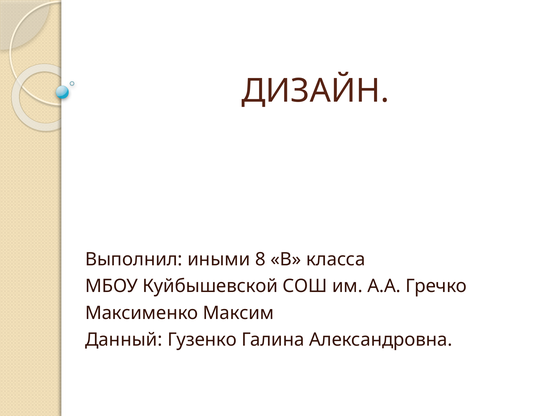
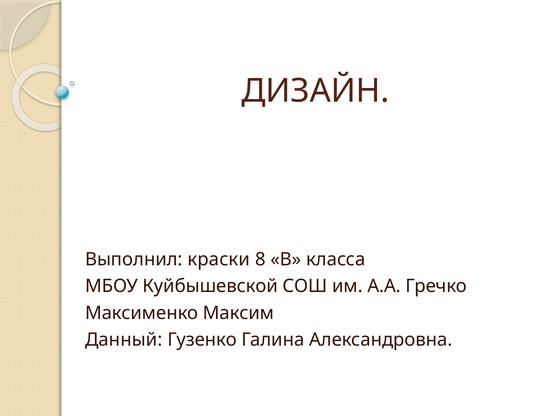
иными: иными -> краски (219, 259)
